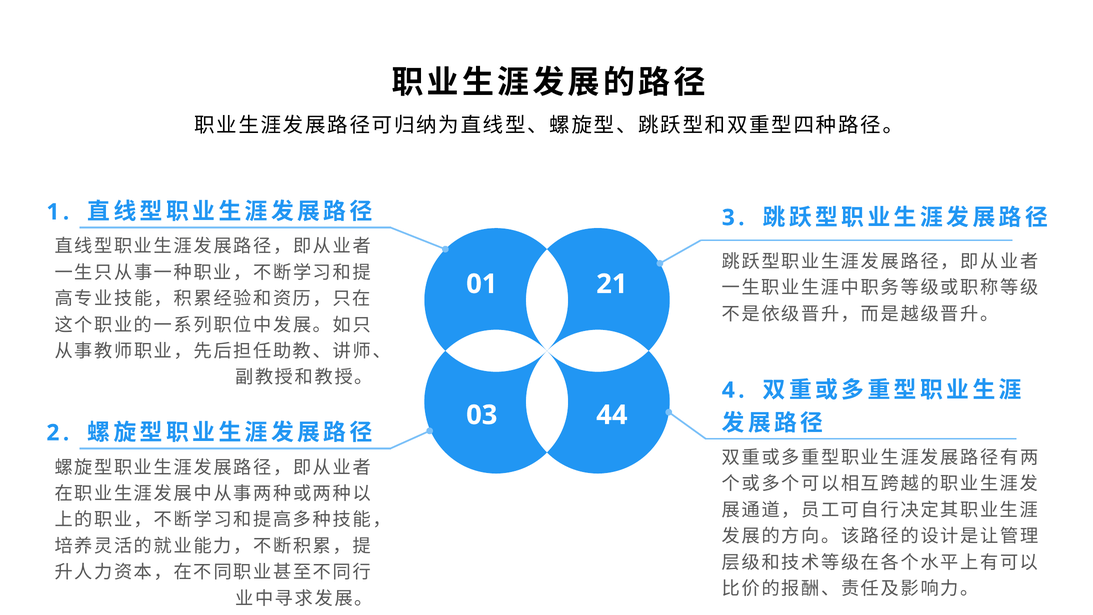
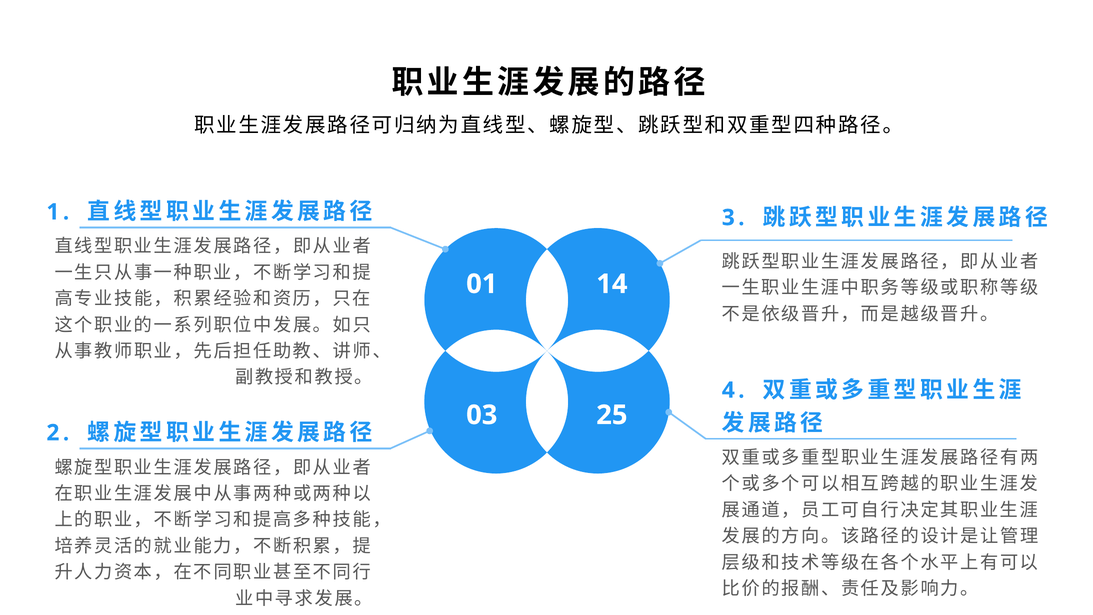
21: 21 -> 14 (612, 284)
44: 44 -> 25 (612, 415)
